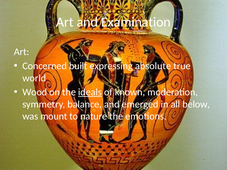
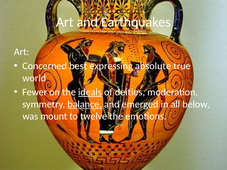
Examination: Examination -> Earthquakes (136, 22)
built: built -> best (78, 66)
Wood: Wood -> Fewer (35, 92)
known: known -> deities (130, 92)
balance underline: none -> present (85, 104)
nature: nature -> twelve (94, 116)
